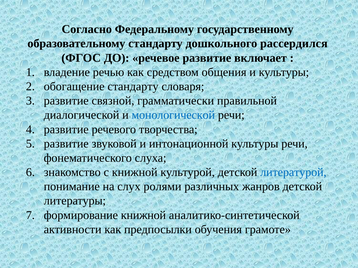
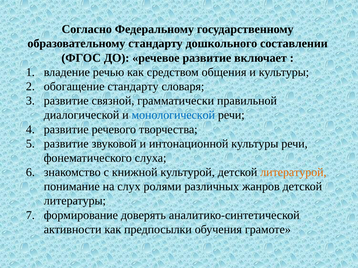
рассердился: рассердился -> составлении (294, 44)
литературой colour: blue -> orange (293, 173)
формирование книжной: книжной -> доверять (143, 215)
